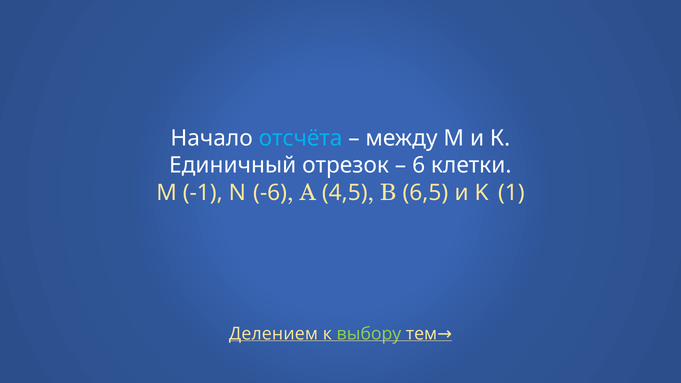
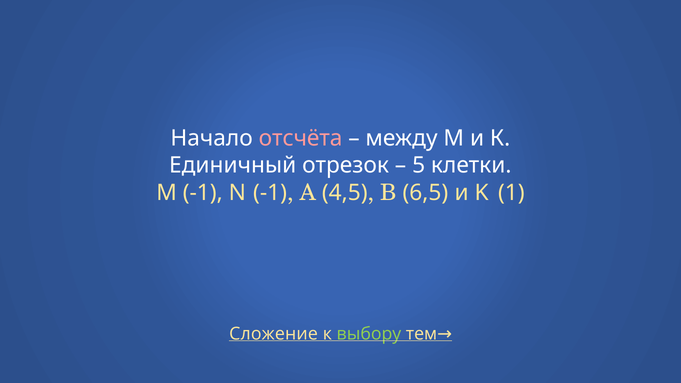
отсчёта colour: light blue -> pink (301, 138)
6: 6 -> 5 (419, 165)
N -6: -6 -> -1 (270, 193)
Делением: Делением -> Сложение (274, 334)
